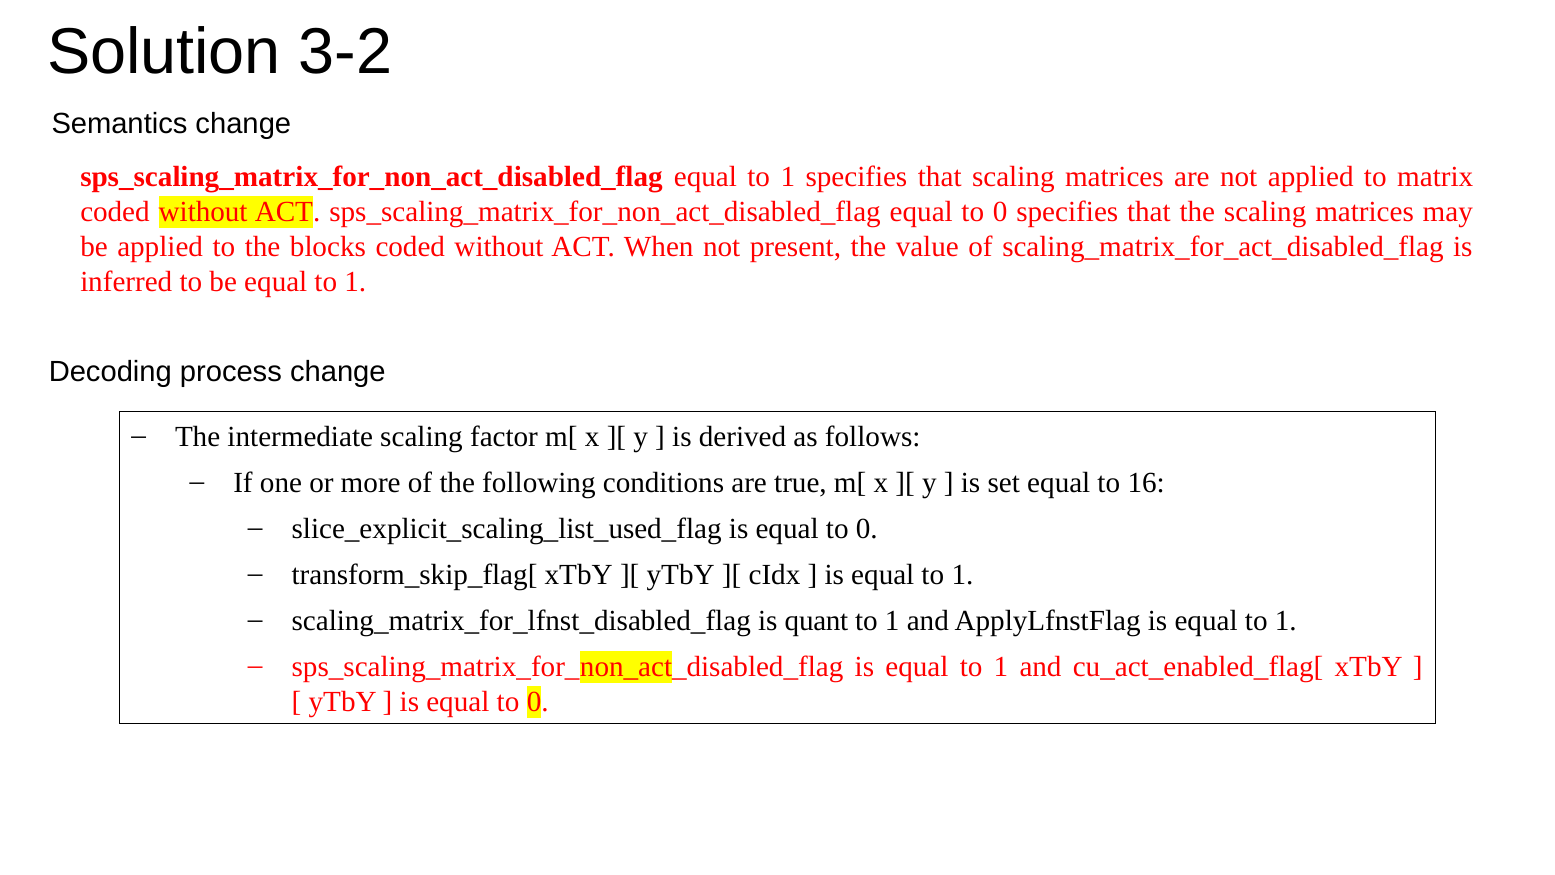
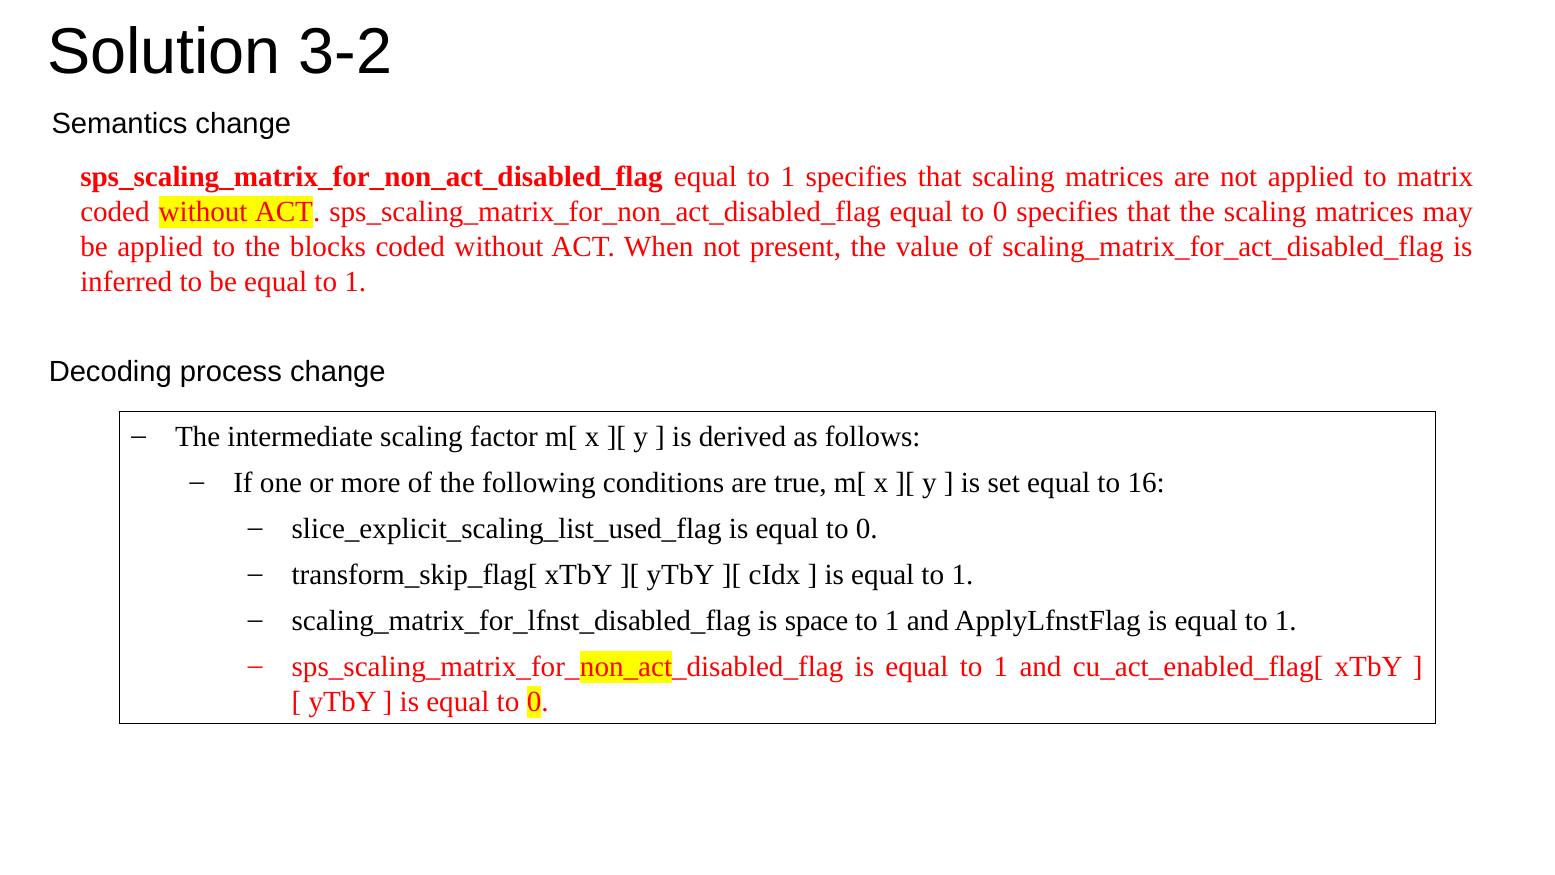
quant: quant -> space (817, 621)
